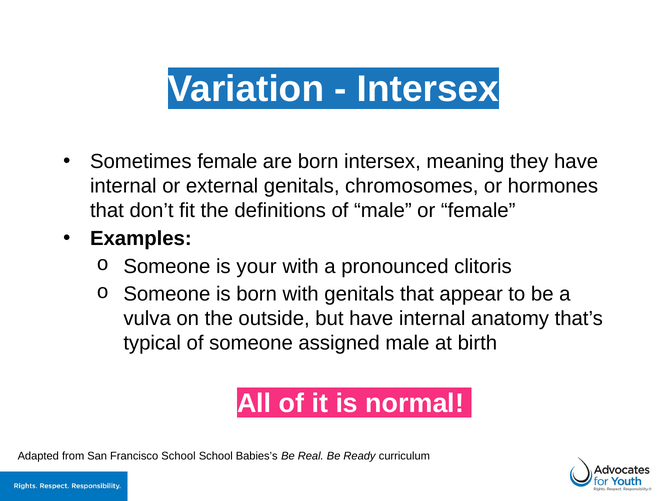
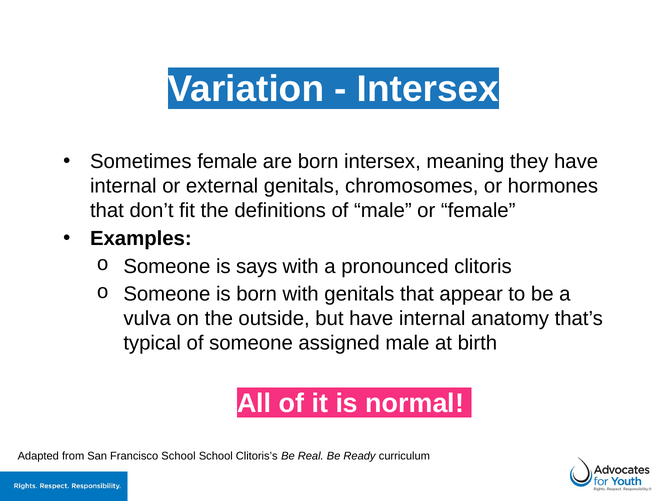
your: your -> says (257, 266)
Babies’s: Babies’s -> Clitoris’s (257, 455)
